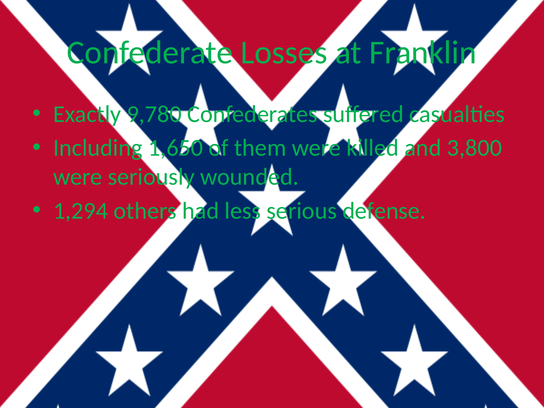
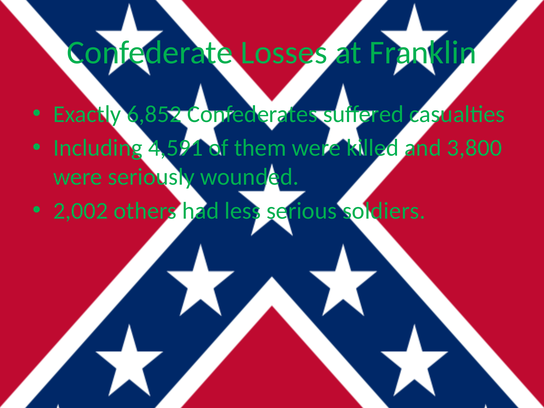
9,780: 9,780 -> 6,852 (154, 114)
1,650: 1,650 -> 4,591 (176, 148)
1,294: 1,294 -> 2,002 (81, 211)
defense: defense -> soldiers (384, 211)
